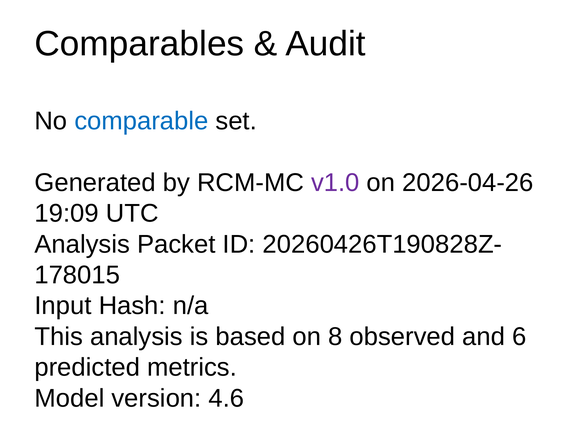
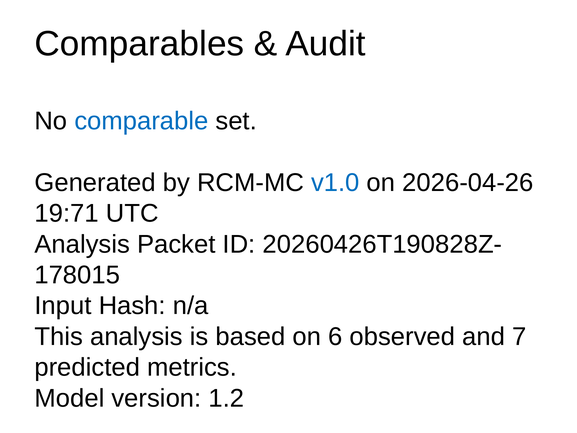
v1.0 colour: purple -> blue (335, 183)
19:09: 19:09 -> 19:71 (67, 213)
8: 8 -> 6 (335, 336)
6: 6 -> 7 (519, 336)
4.6: 4.6 -> 1.2 (226, 398)
